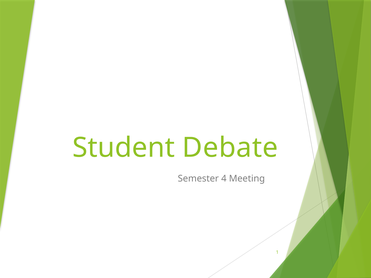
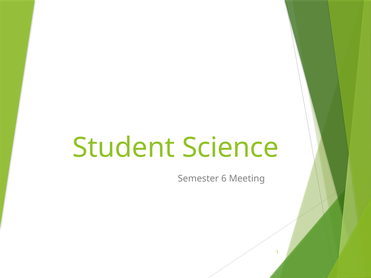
Debate: Debate -> Science (230, 148)
4: 4 -> 6 (224, 179)
